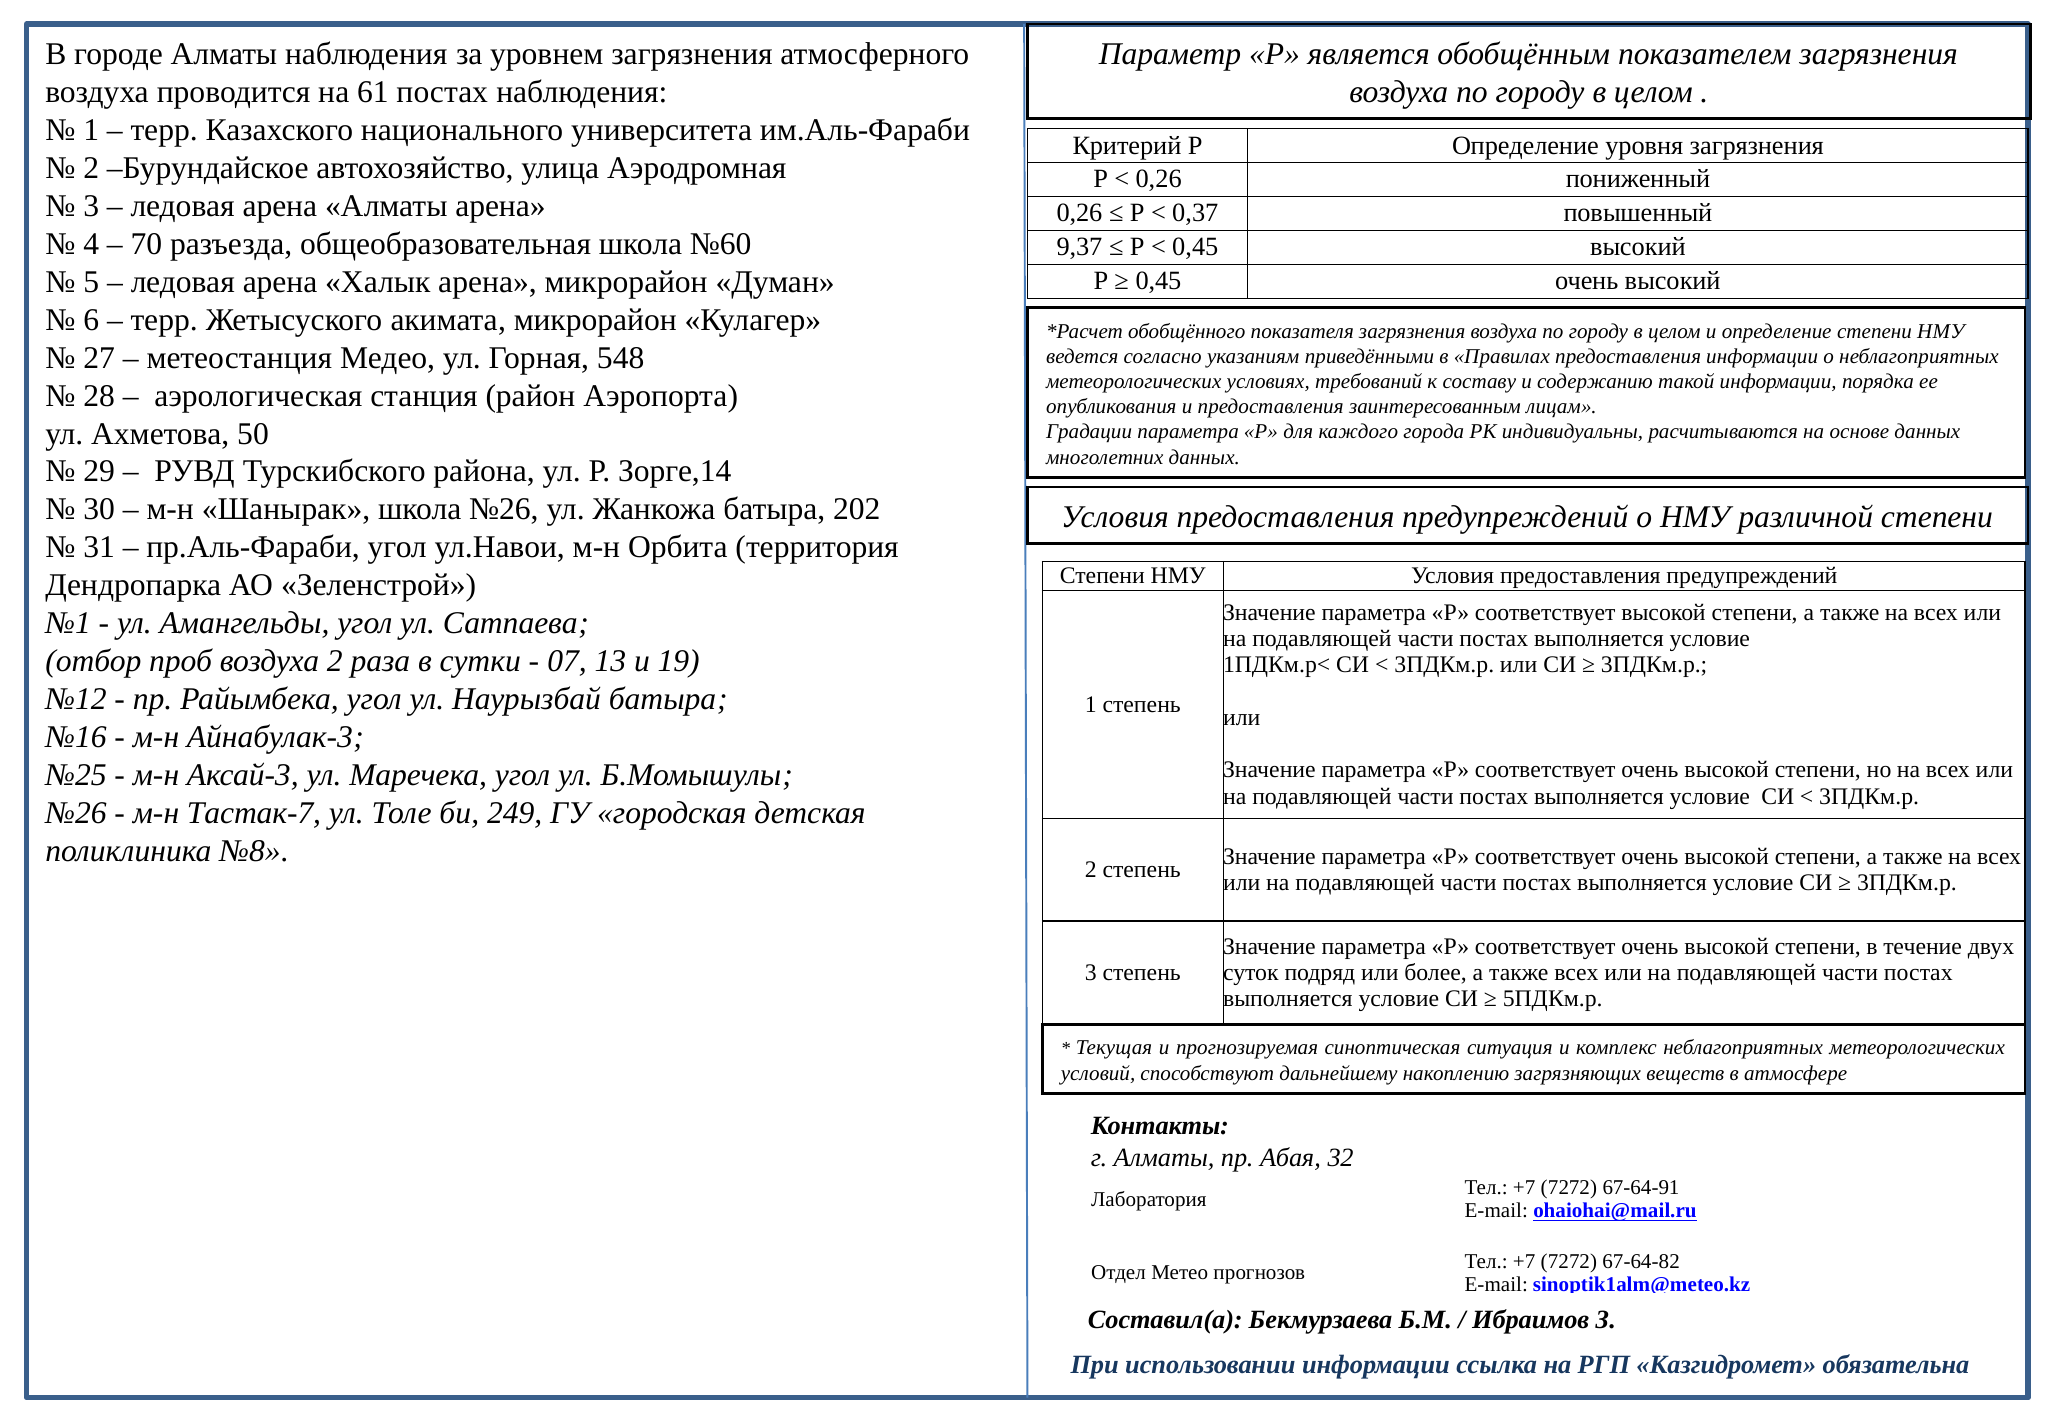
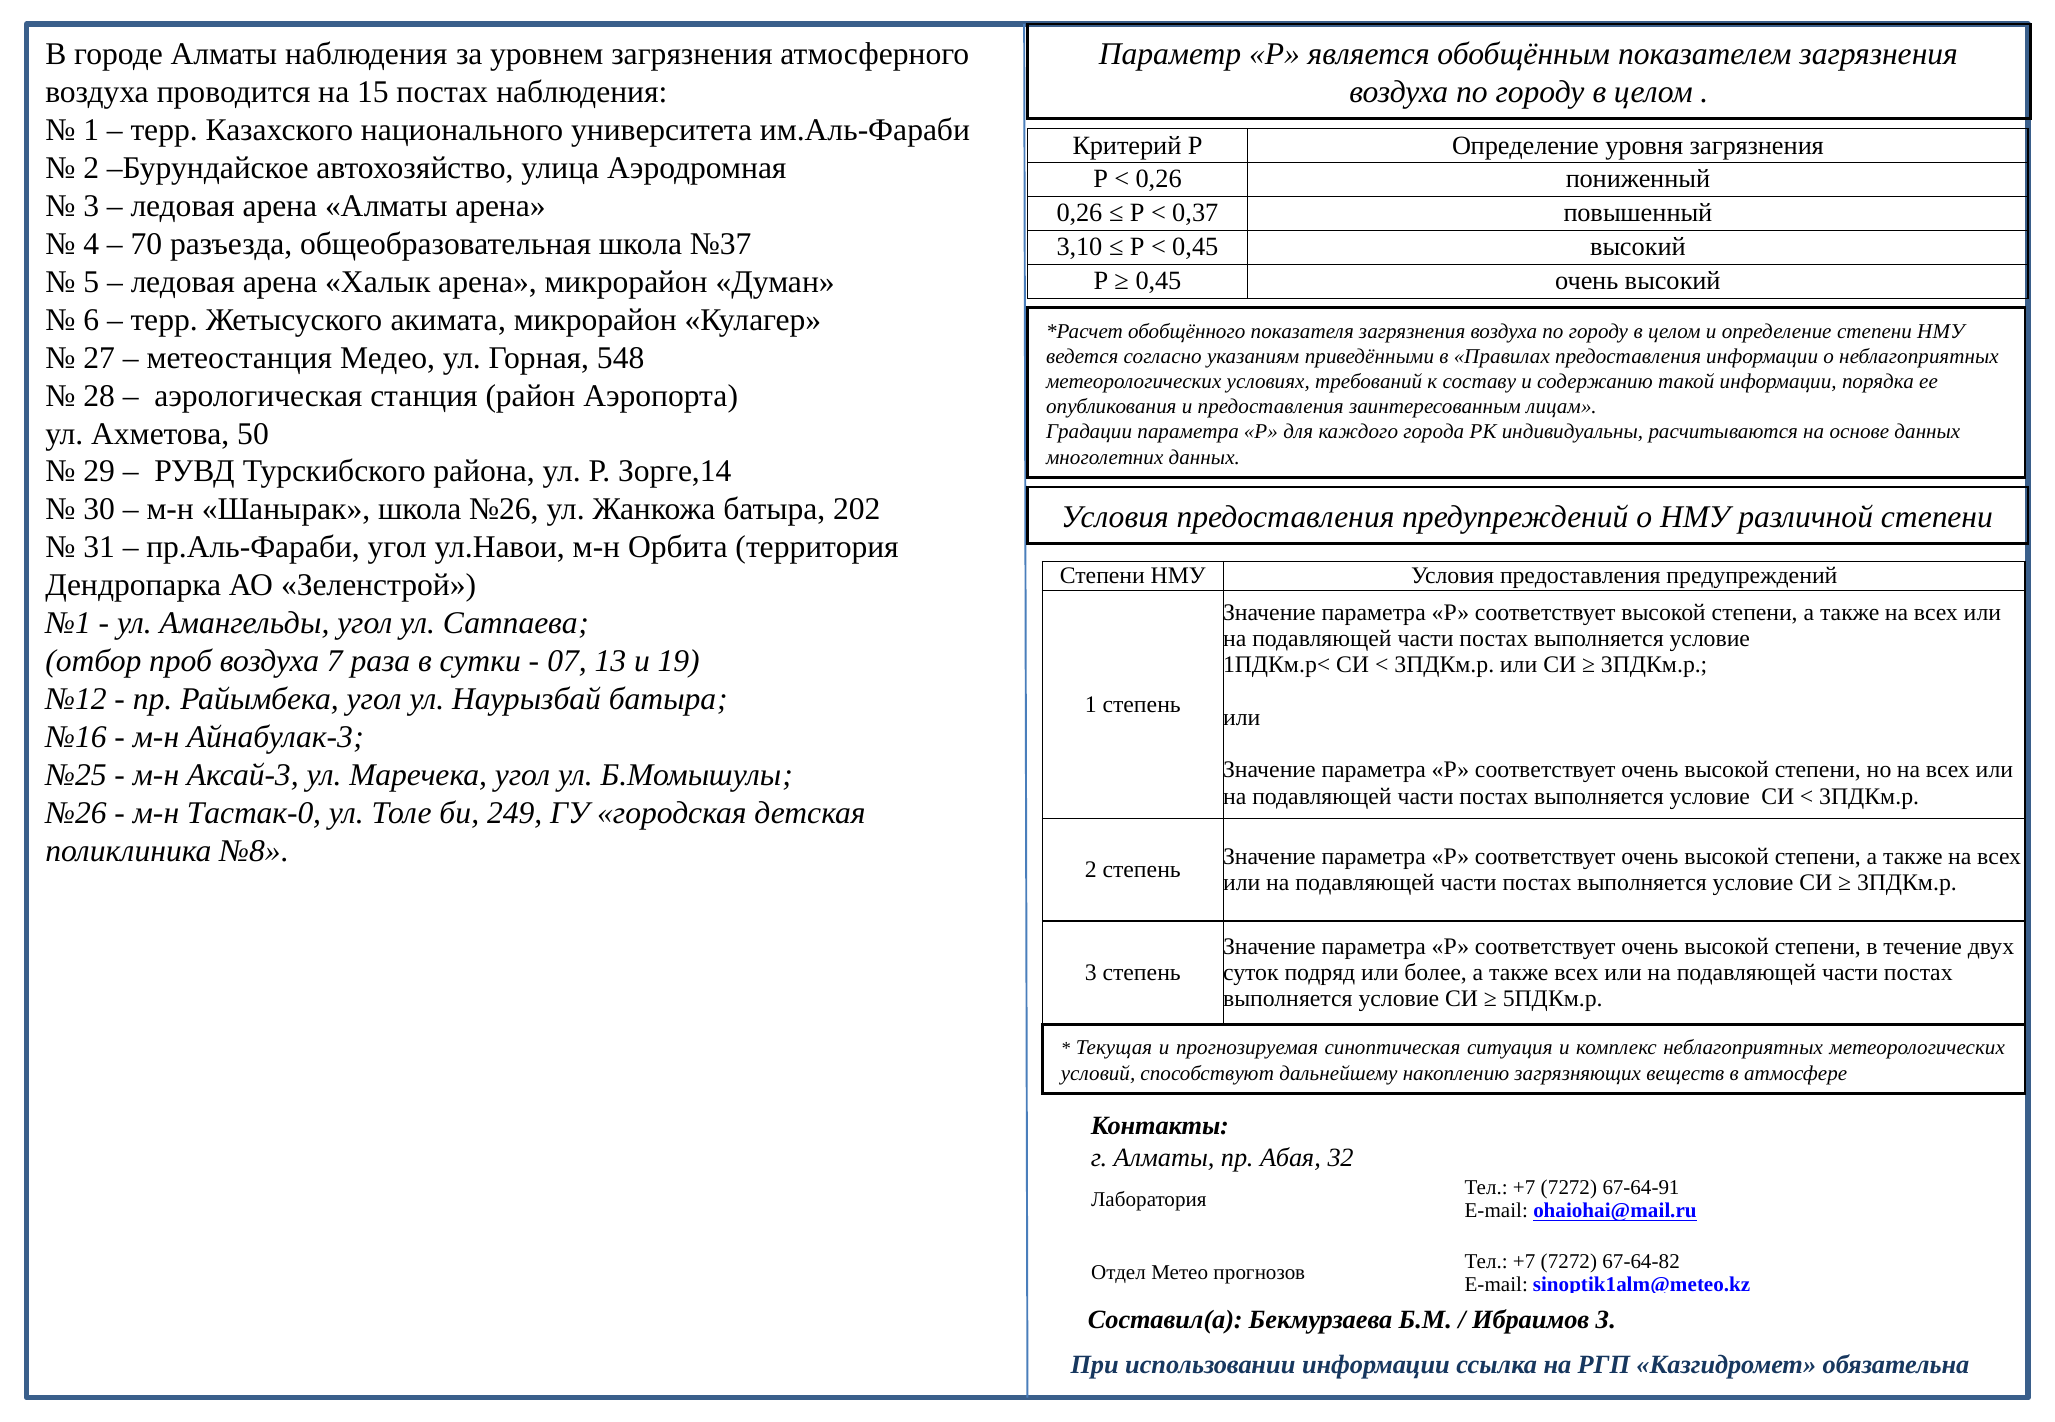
61: 61 -> 15 (373, 92)
№60: №60 -> №37 (721, 244)
9,37: 9,37 -> 3,10 (1080, 247)
воздуха 2: 2 -> 7 (335, 661)
Тастак-7: Тастак-7 -> Тастак-0 (254, 813)
